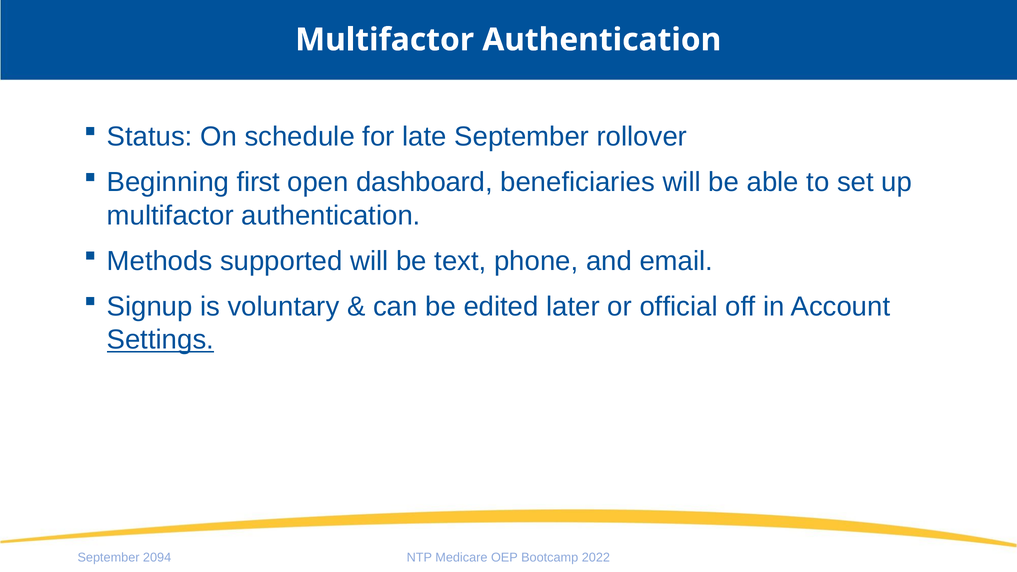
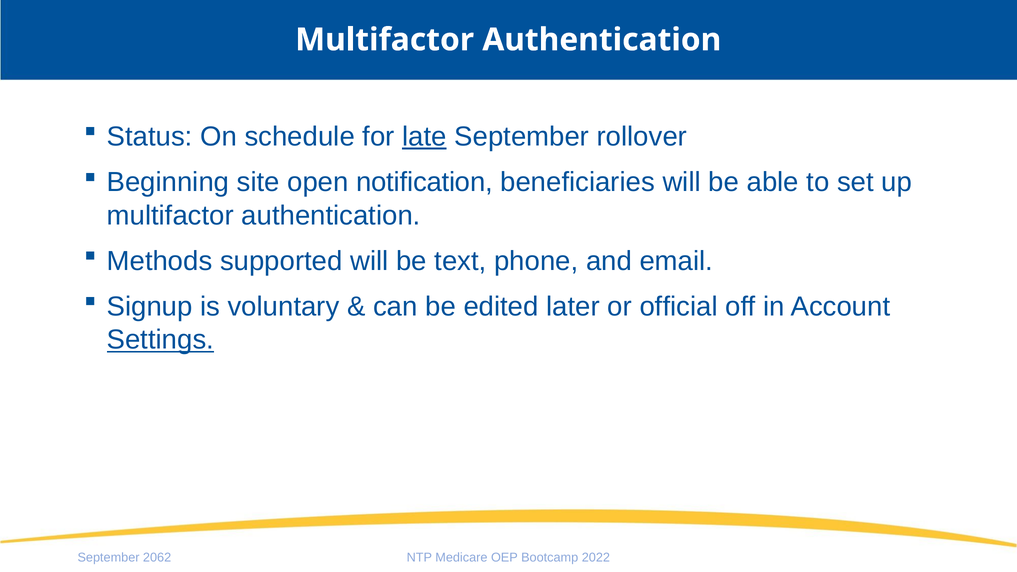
late underline: none -> present (424, 137)
first: first -> site (258, 182)
dashboard: dashboard -> notification (425, 182)
2094: 2094 -> 2062 (157, 558)
